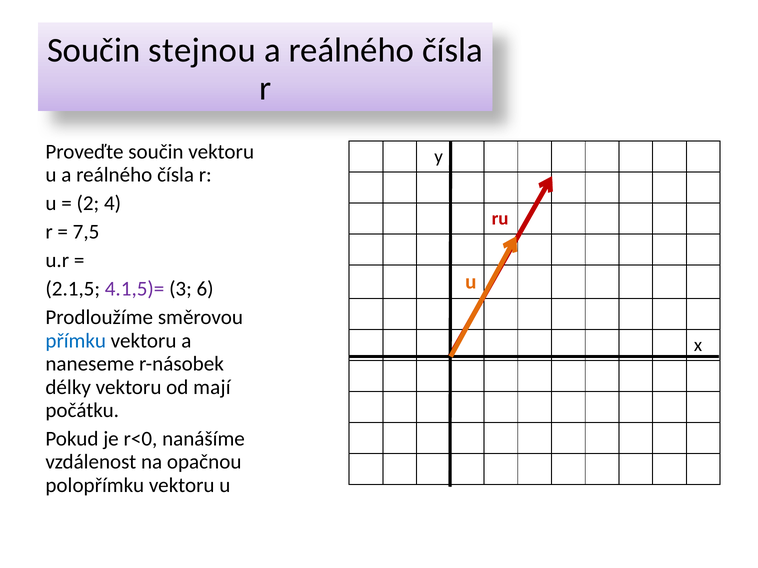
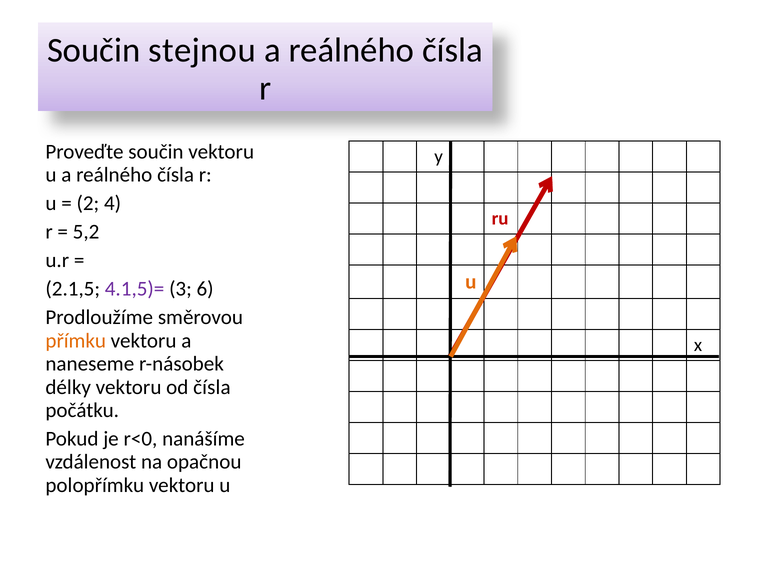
7,5: 7,5 -> 5,2 (86, 232)
přímku colour: blue -> orange (76, 341)
od mají: mají -> čísla (212, 387)
